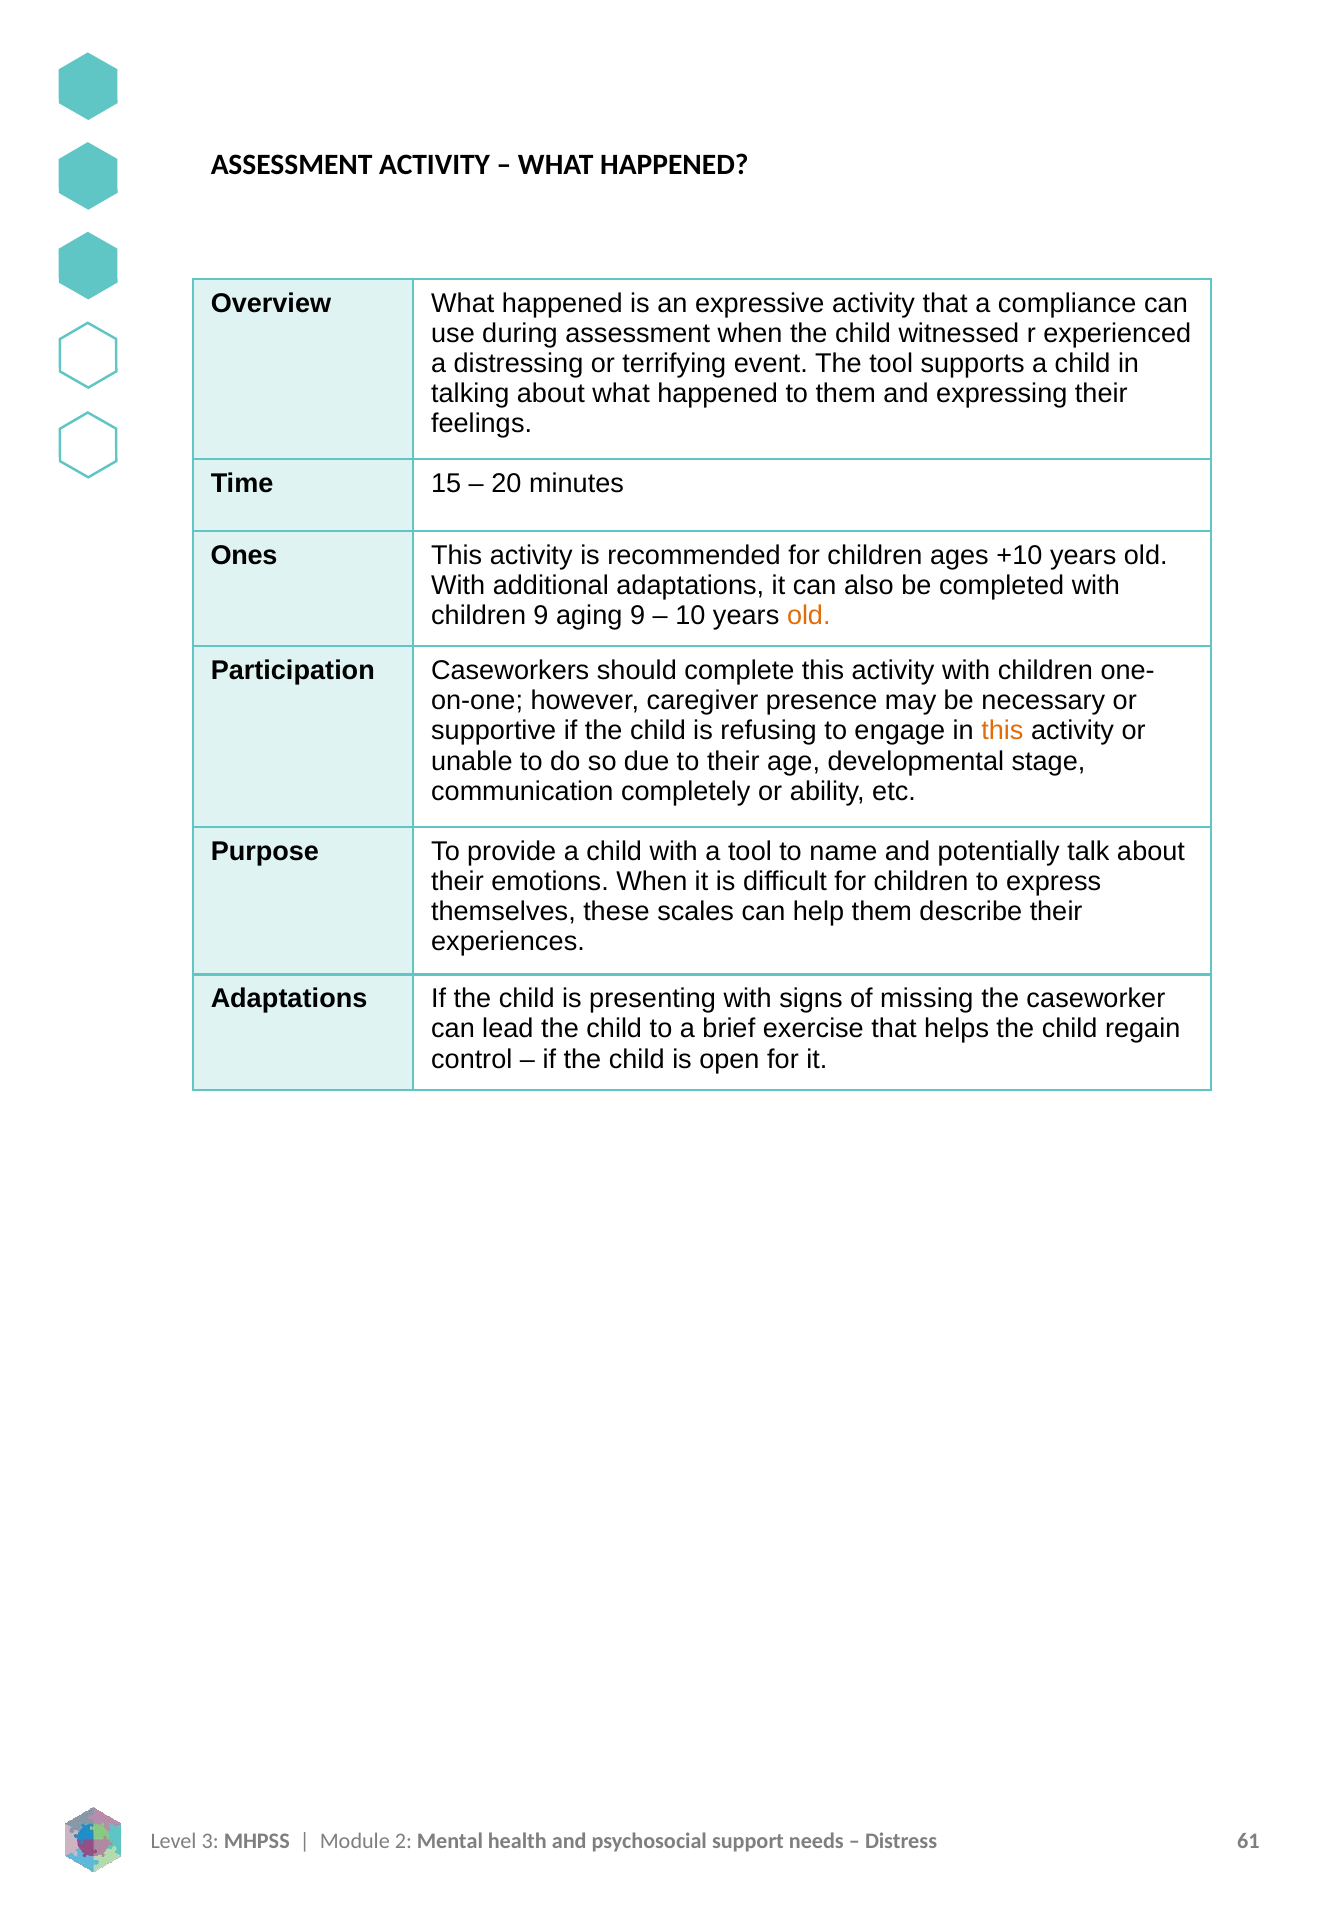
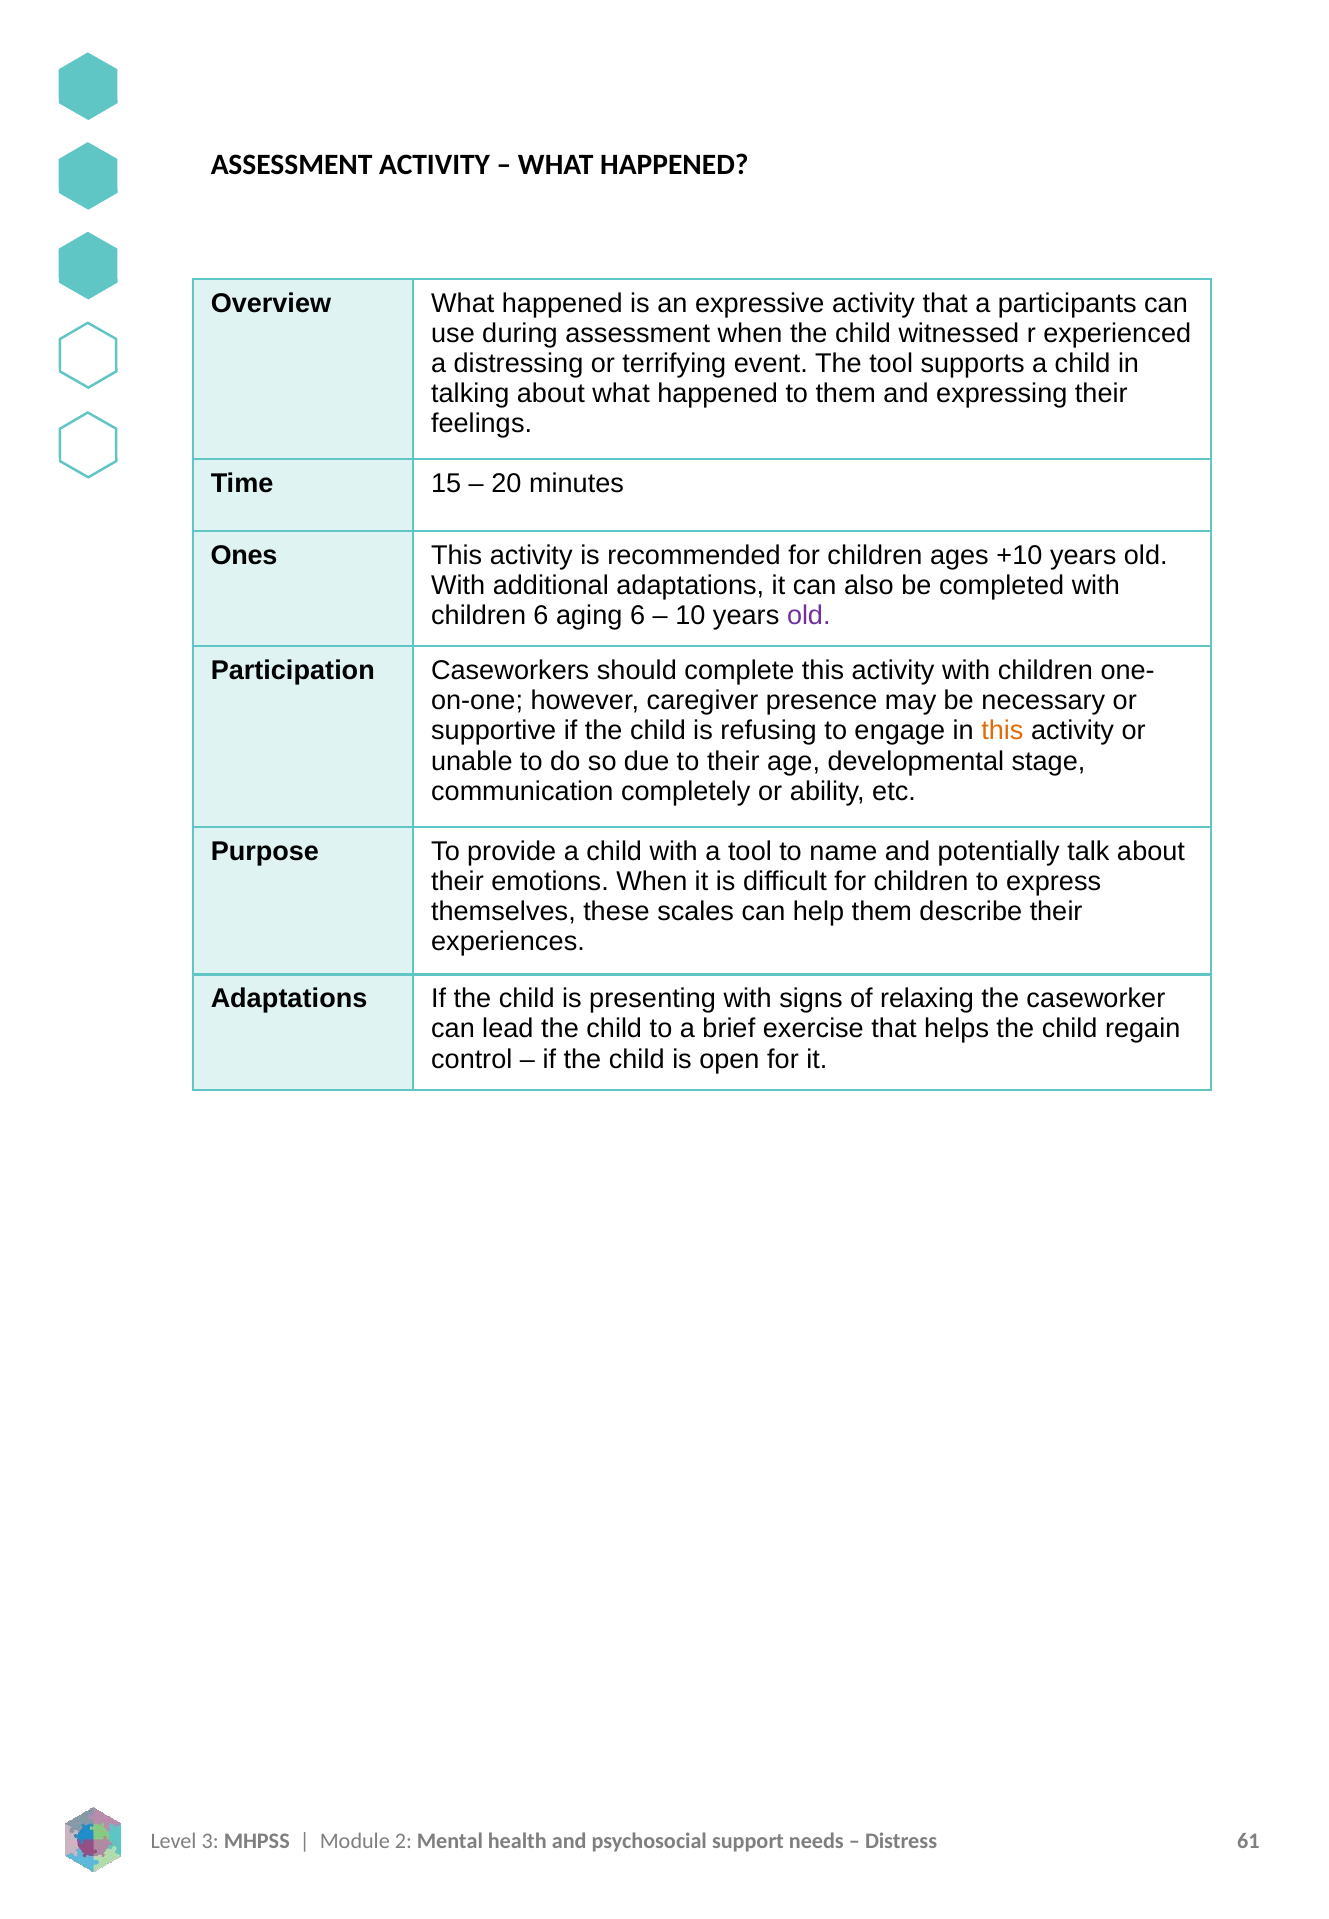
compliance: compliance -> participants (1067, 304)
children 9: 9 -> 6 (541, 616)
aging 9: 9 -> 6 (638, 616)
old colour: orange -> purple (809, 616)
missing: missing -> relaxing (927, 999)
